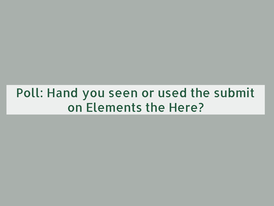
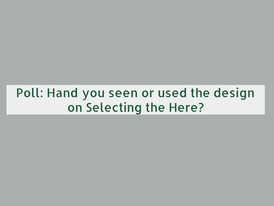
submit: submit -> design (234, 93)
Elements: Elements -> Selecting (114, 108)
